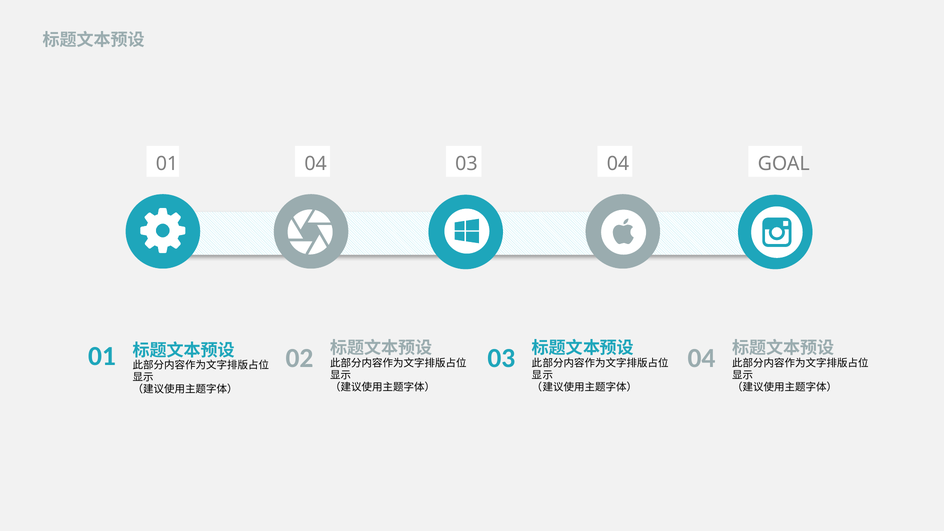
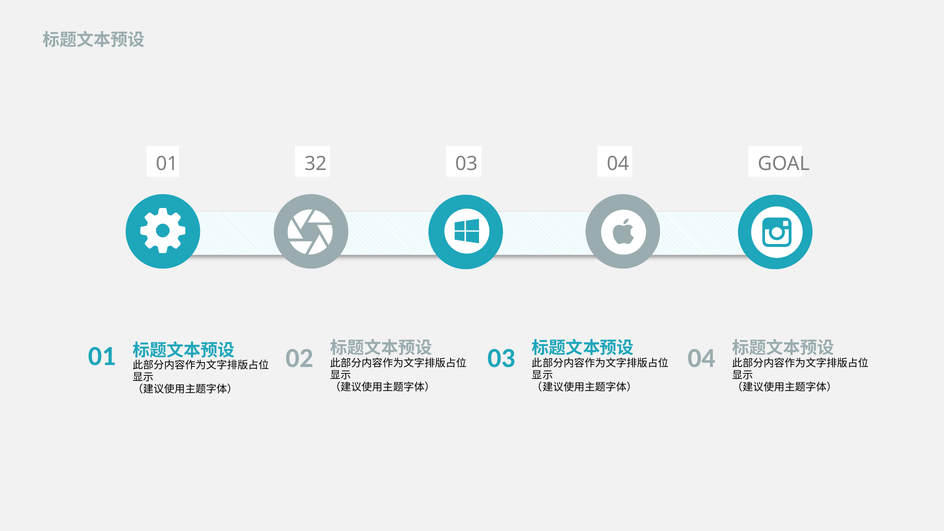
01 04: 04 -> 32 (316, 164)
